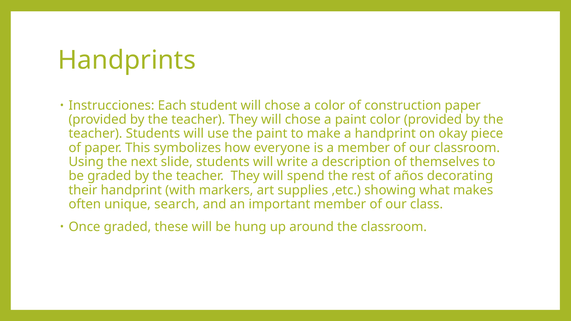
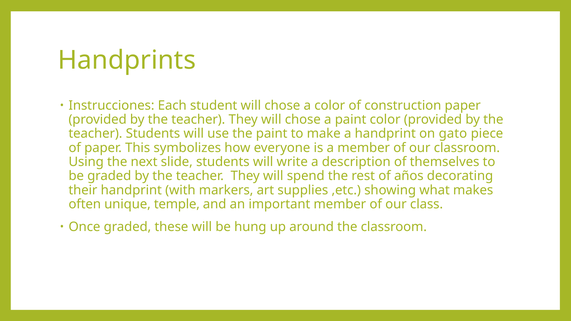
okay: okay -> gato (453, 134)
search: search -> temple (177, 204)
